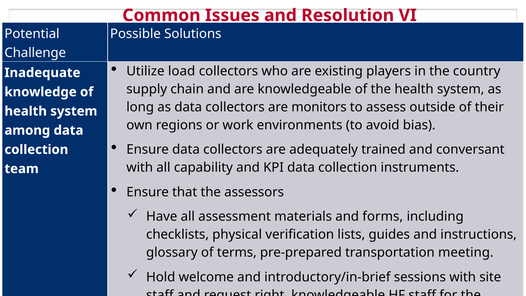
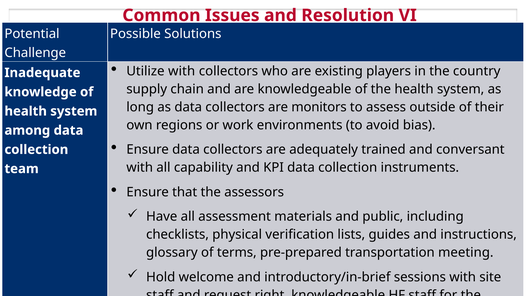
Utilize load: load -> with (182, 71)
forms: forms -> public (383, 217)
